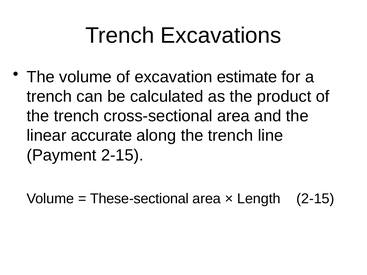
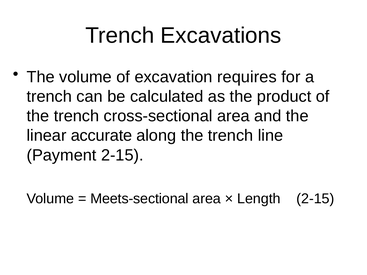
estimate: estimate -> requires (247, 77)
These-sectional: These-sectional -> Meets-sectional (139, 199)
